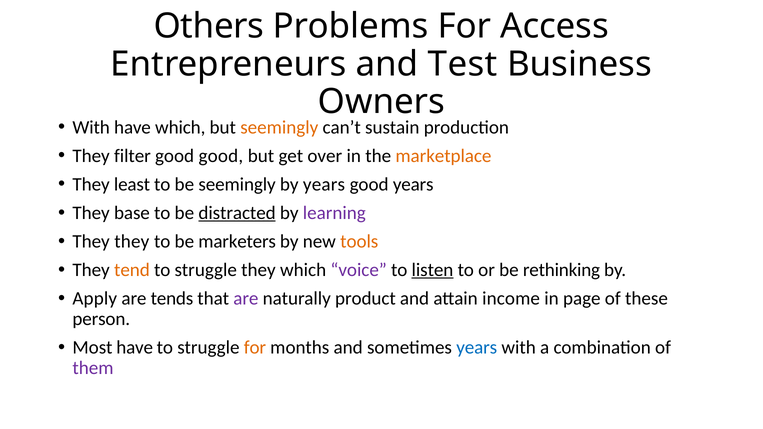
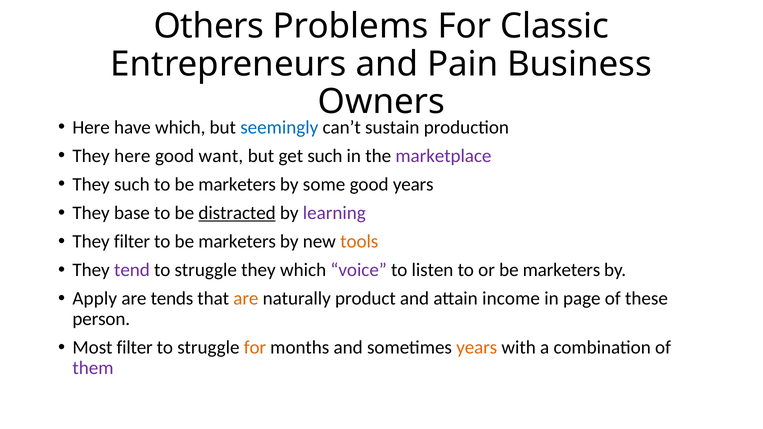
Access: Access -> Classic (555, 26)
Test: Test -> Pain (463, 64)
With: With -> Here (91, 127)
seemingly colour: orange -> blue (279, 127)
They filter: filter -> here (132, 156)
good good: good -> want (221, 156)
get over: over -> such (325, 156)
marketplace colour: orange -> purple (443, 156)
They least: least -> such (132, 184)
seemingly: seemingly -> marketers (237, 184)
by years: years -> some (324, 184)
They they: they -> filter (132, 241)
tend colour: orange -> purple (132, 270)
listen underline: present -> none (432, 270)
or be rethinking: rethinking -> marketers (561, 270)
are colour: purple -> orange (246, 299)
Most have: have -> filter (135, 348)
years colour: blue -> orange (477, 348)
